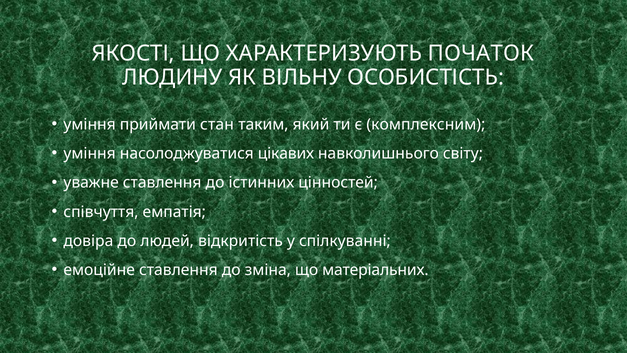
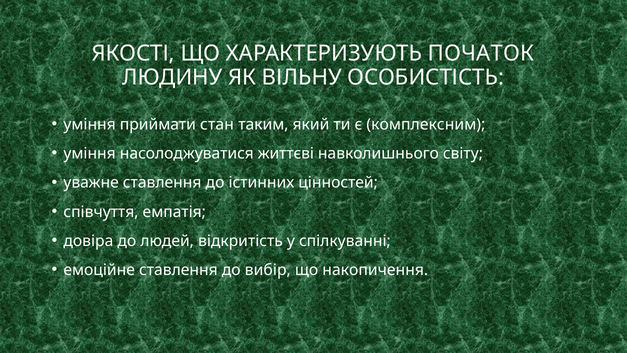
цікавих: цікавих -> життєві (286, 154)
зміна: зміна -> вибір (268, 270)
матеріальних: матеріальних -> накопичення (375, 270)
